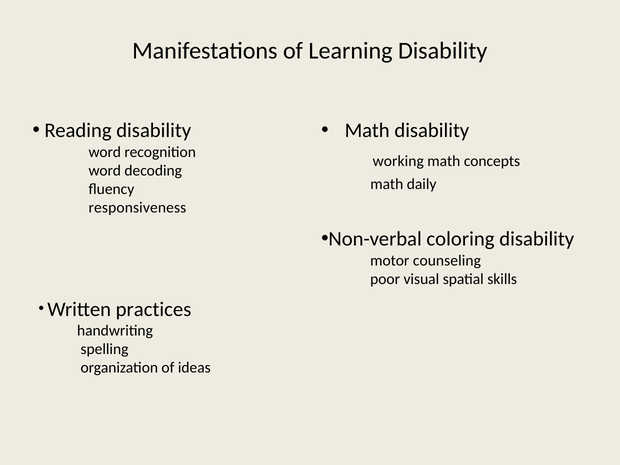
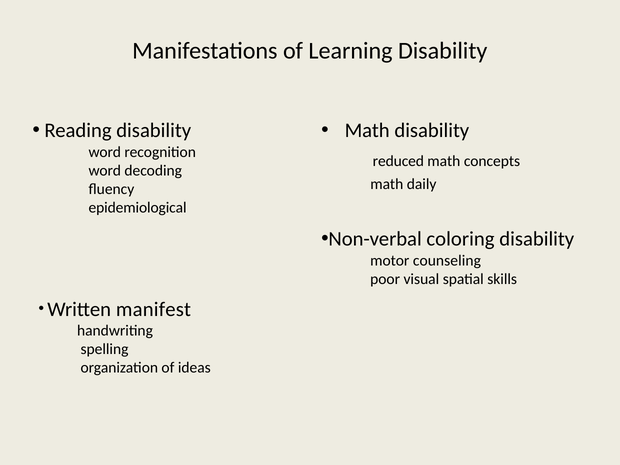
working: working -> reduced (398, 161)
responsiveness: responsiveness -> epidemiological (138, 208)
practices: practices -> manifest (153, 309)
